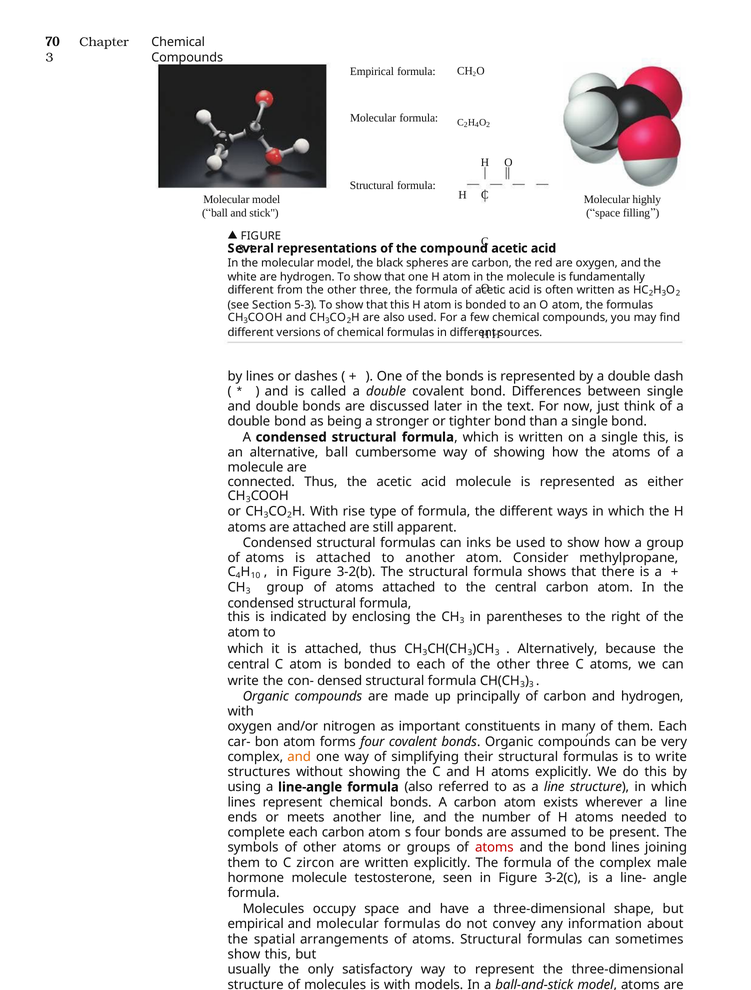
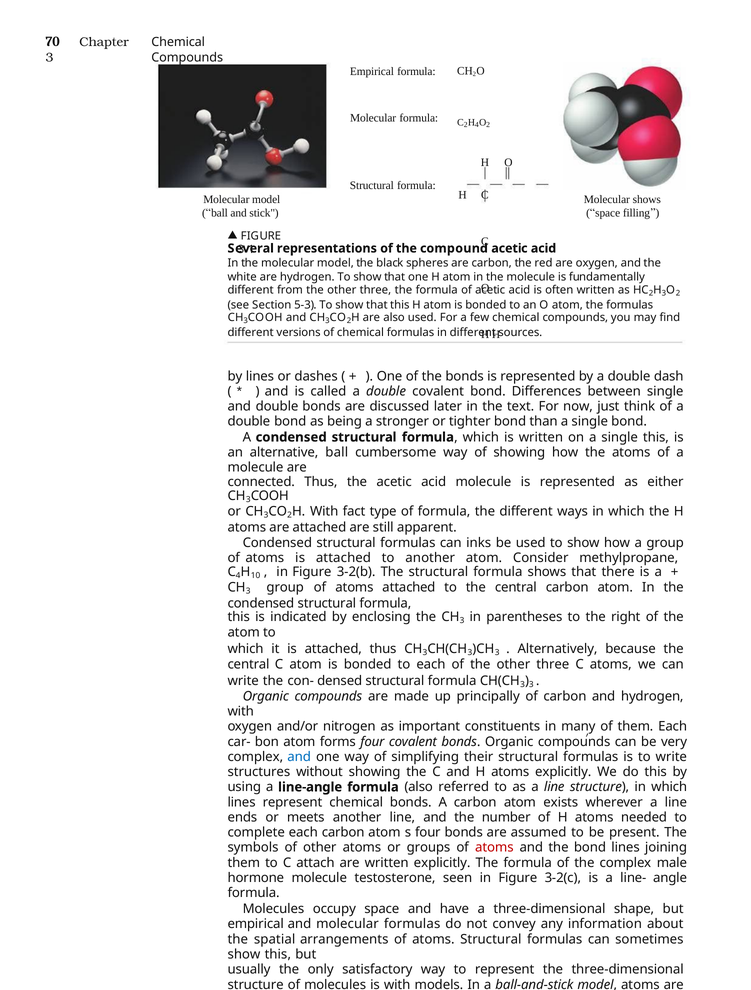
Molecular highly: highly -> shows (647, 200)
rise: rise -> fact (354, 512)
and colour: orange -> blue (299, 757)
zircon: zircon -> attach (315, 863)
